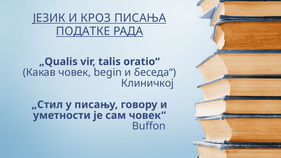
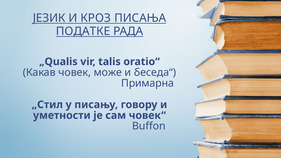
begin: begin -> може (108, 72)
Клиничкој: Клиничкој -> Примарна (148, 83)
